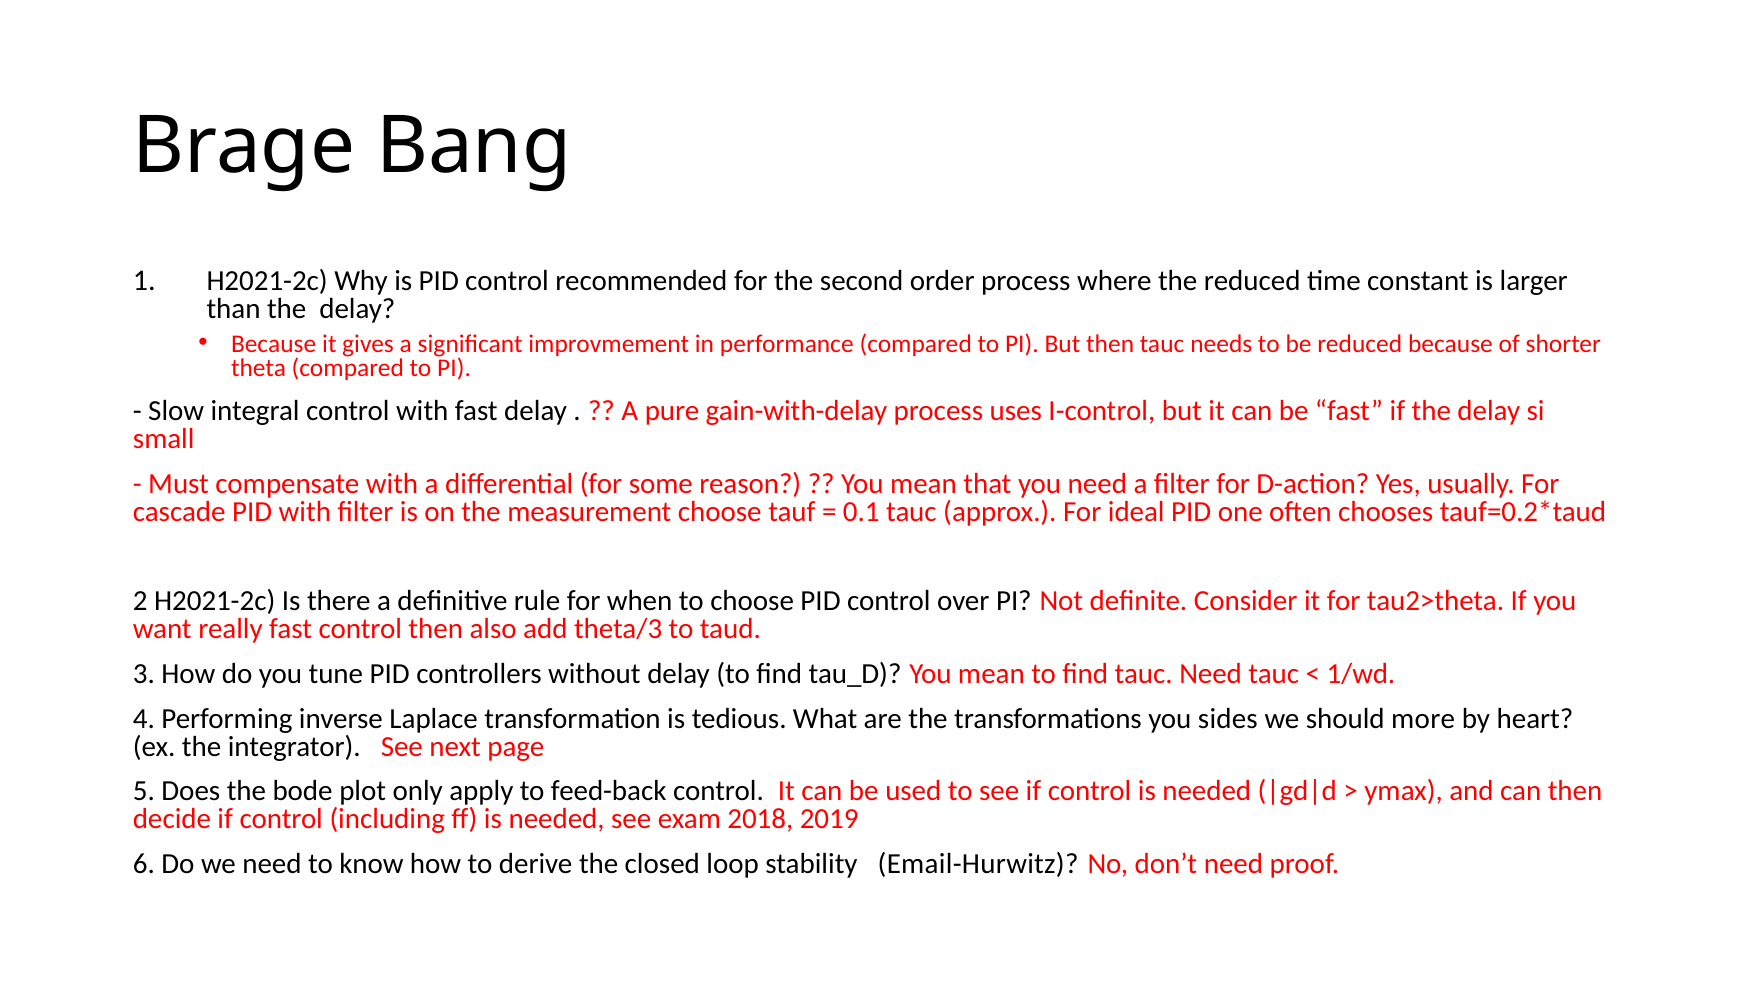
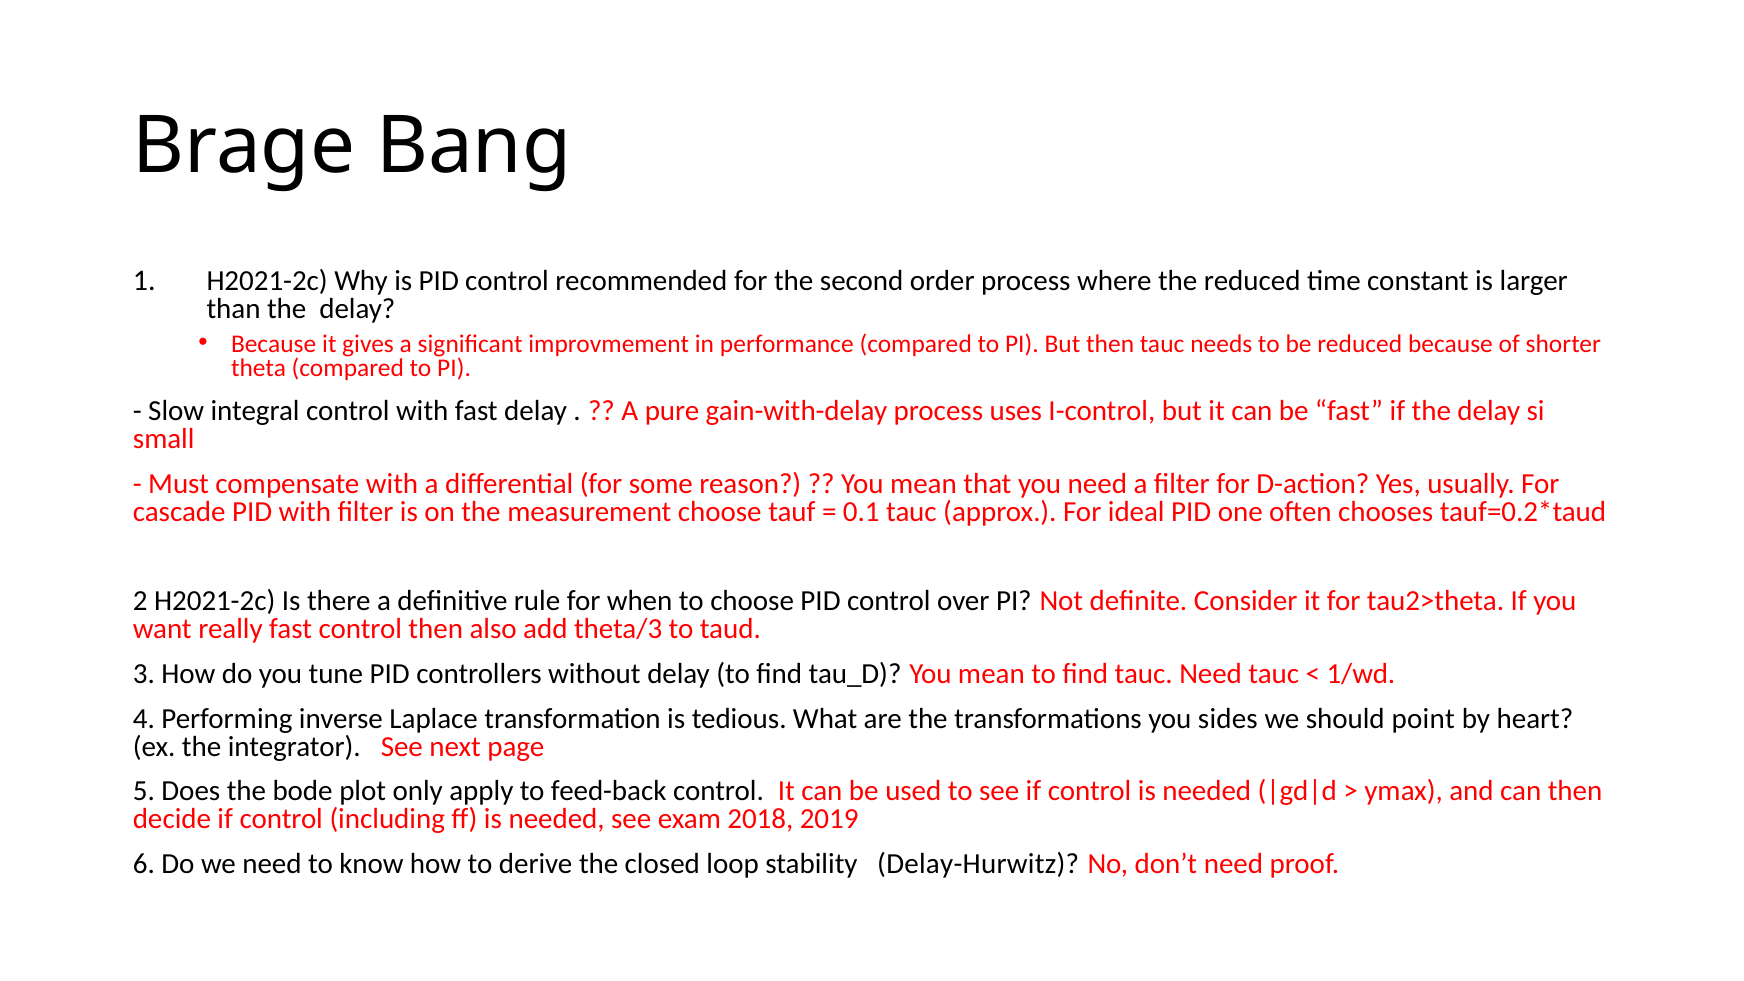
more: more -> point (1423, 718)
Email-Hurwitz: Email-Hurwitz -> Delay-Hurwitz (978, 864)
